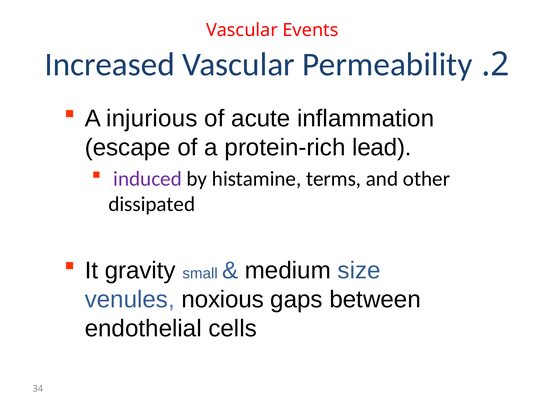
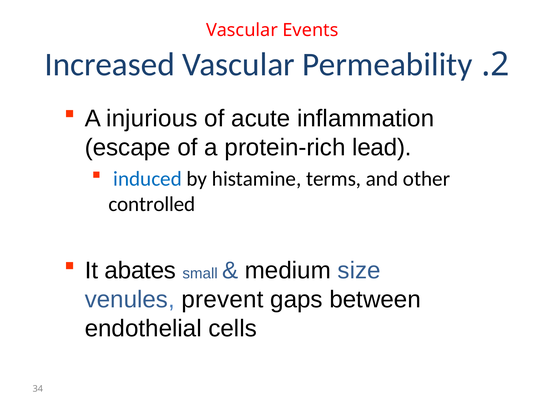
induced colour: purple -> blue (148, 179)
dissipated: dissipated -> controlled (152, 204)
gravity: gravity -> abates (140, 270)
noxious: noxious -> prevent (222, 299)
